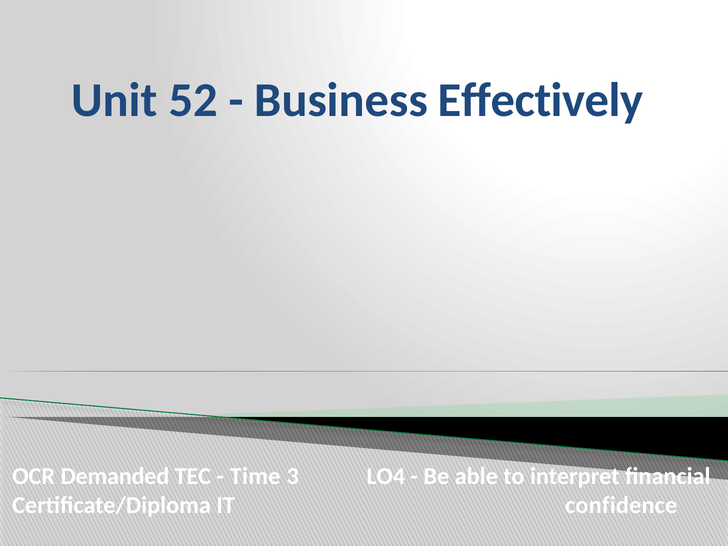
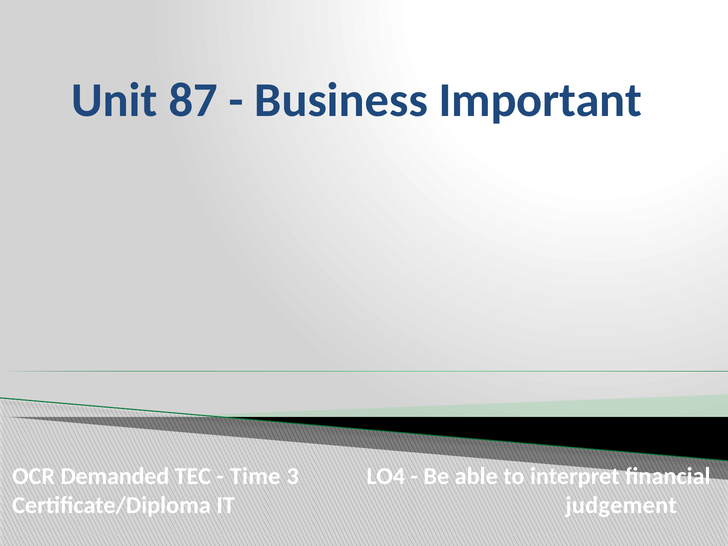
52: 52 -> 87 (193, 100)
Effectively: Effectively -> Important (540, 100)
confidence: confidence -> judgement (621, 505)
